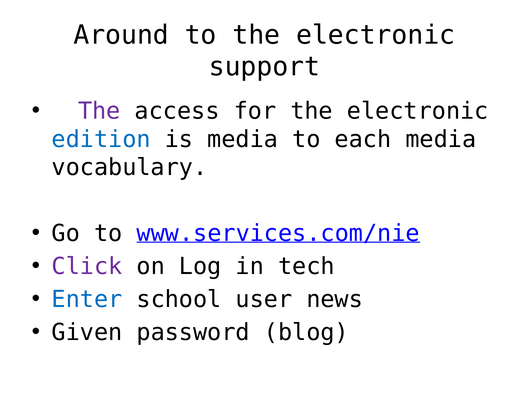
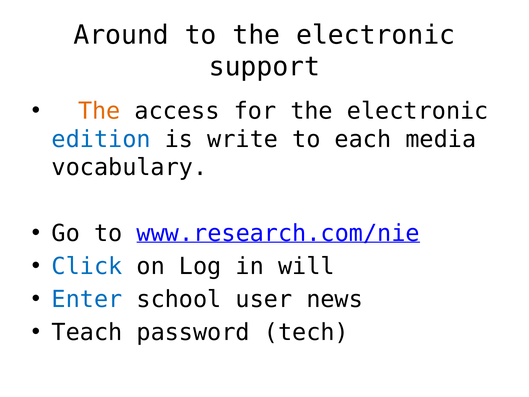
The colour: purple -> orange (99, 111)
is media: media -> write (243, 139)
www.services.com/nie: www.services.com/nie -> www.research.com/nie (278, 233)
Click colour: purple -> blue (87, 266)
tech: tech -> will (306, 266)
Given: Given -> Teach (87, 332)
blog: blog -> tech (306, 332)
